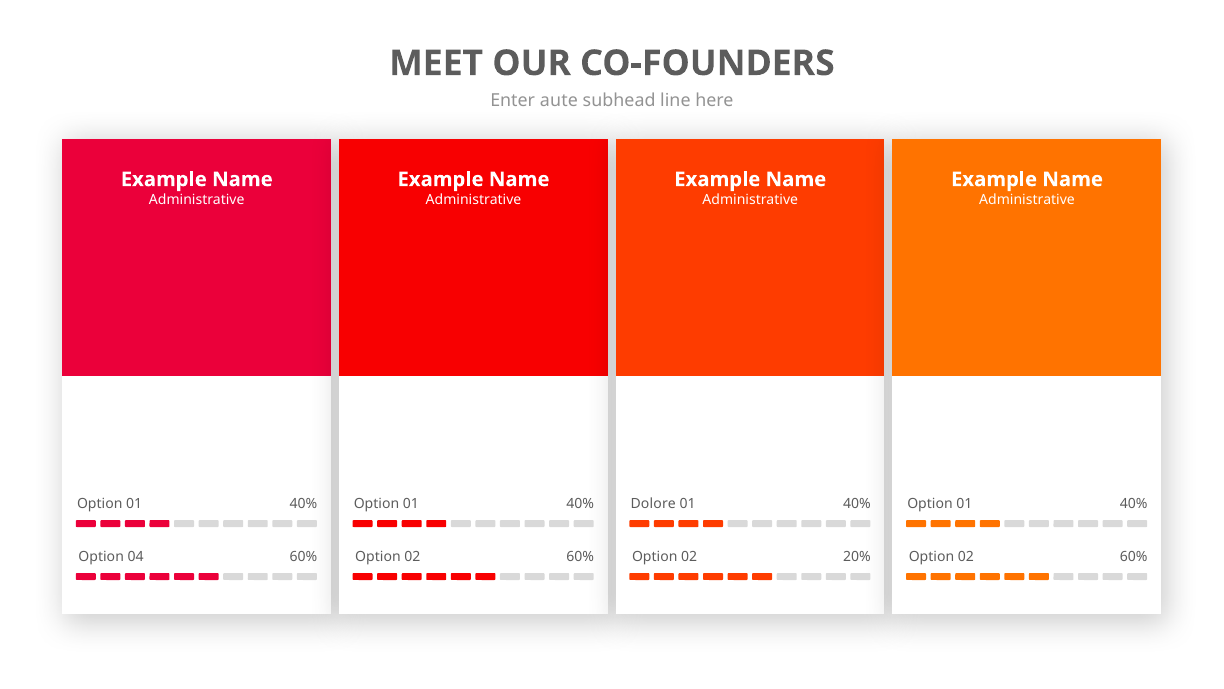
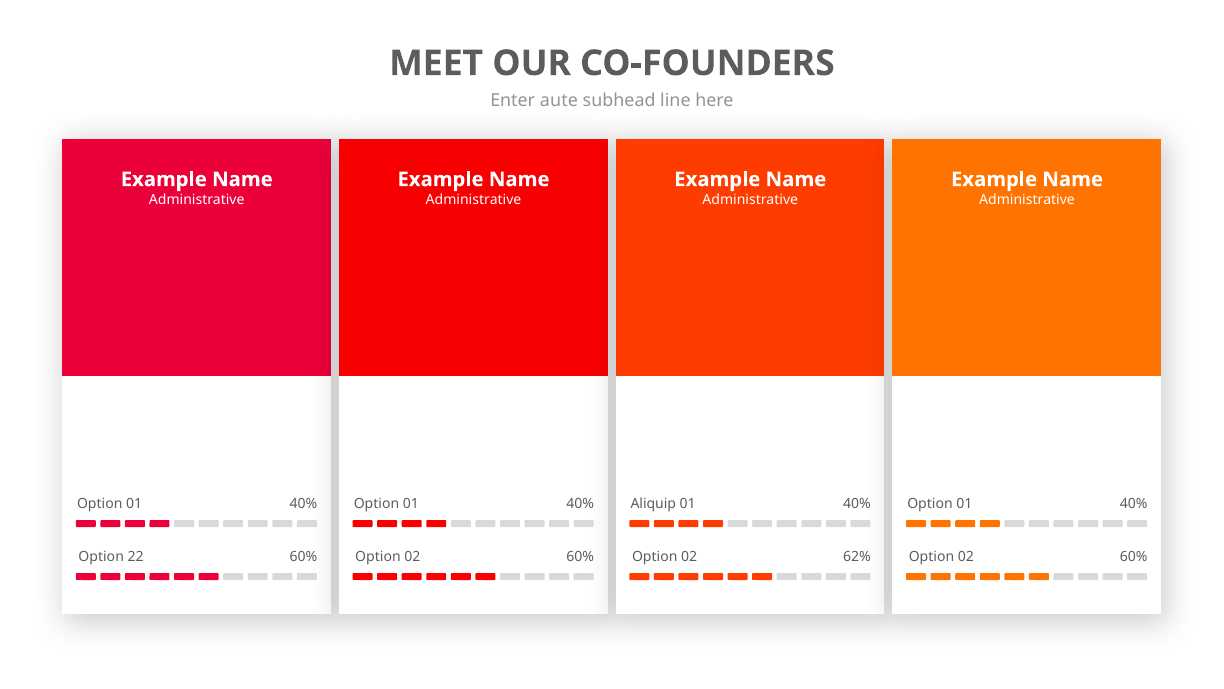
Dolore: Dolore -> Aliquip (653, 504)
04: 04 -> 22 (136, 557)
20%: 20% -> 62% (857, 557)
